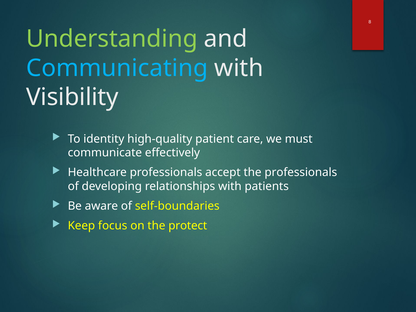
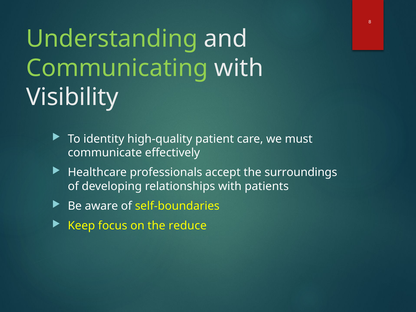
Communicating colour: light blue -> light green (117, 68)
the professionals: professionals -> surroundings (301, 172)
protect: protect -> reduce (188, 226)
